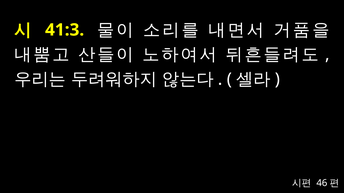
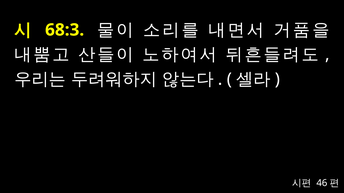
41:3: 41:3 -> 68:3 (65, 30)
